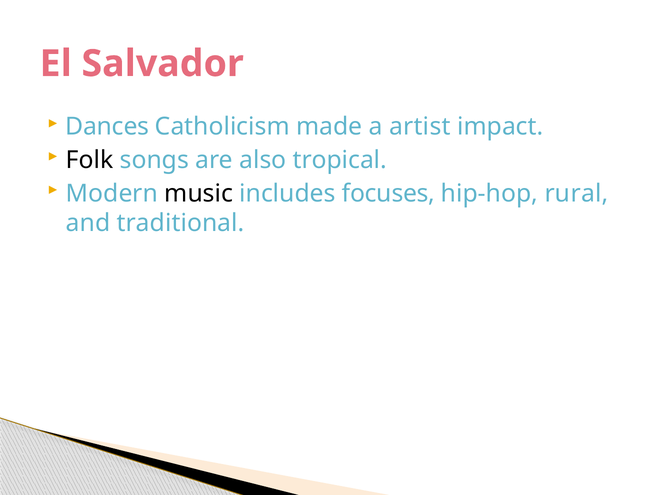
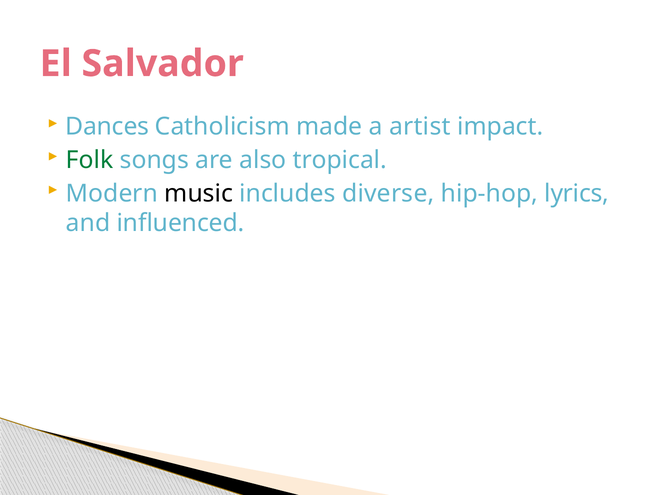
Folk colour: black -> green (90, 160)
focuses: focuses -> diverse (388, 194)
rural: rural -> lyrics (577, 194)
traditional: traditional -> influenced (181, 223)
